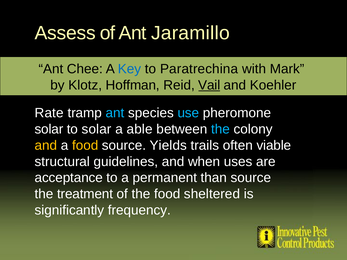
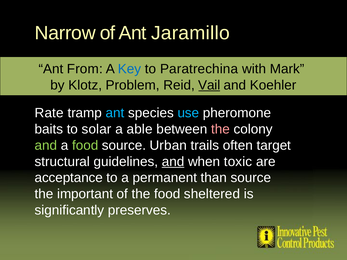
Assess: Assess -> Narrow (65, 33)
Chee: Chee -> From (85, 69)
Hoffman: Hoffman -> Problem (133, 85)
solar: solar -> baits (49, 129)
the colour: light blue -> pink (221, 129)
and colour: yellow -> light green (46, 146)
food colour: yellow -> light green (85, 146)
Yields: Yields -> Urban (168, 146)
viable: viable -> target (274, 146)
and underline: none -> present (173, 162)
uses: uses -> toxic (238, 162)
treatment: treatment -> important (85, 194)
frequency: frequency -> preserves (139, 210)
